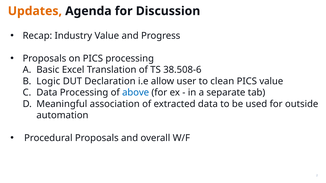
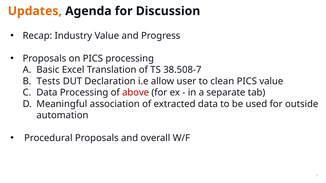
38.508-6: 38.508-6 -> 38.508-7 (182, 70)
Logic: Logic -> Tests (48, 81)
above colour: blue -> red (136, 93)
